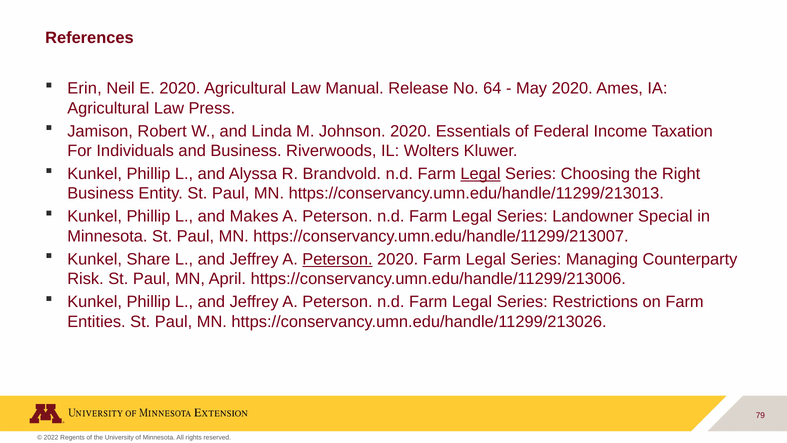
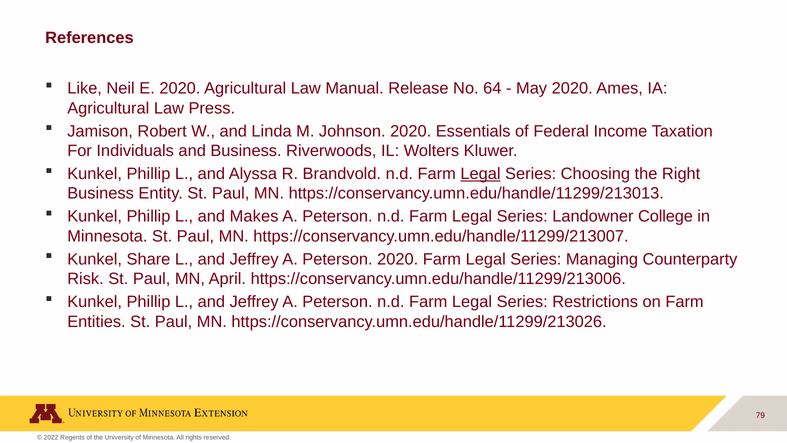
Erin: Erin -> Like (85, 88)
Special: Special -> College (665, 216)
Peterson underline: present -> none (337, 259)
